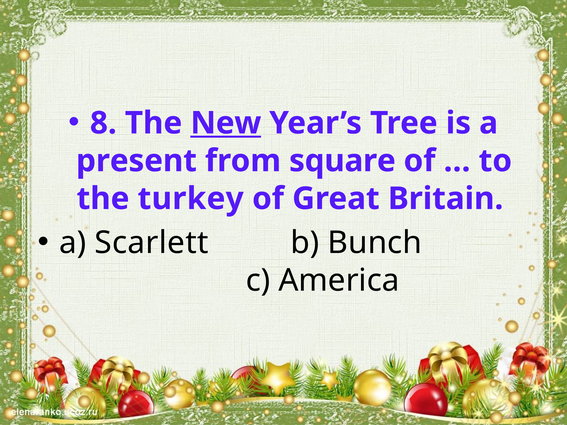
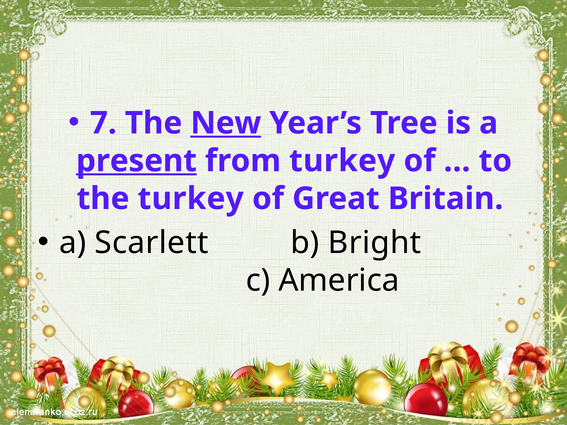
8: 8 -> 7 (103, 123)
present underline: none -> present (137, 161)
from square: square -> turkey (342, 161)
Bunch: Bunch -> Bright (375, 243)
